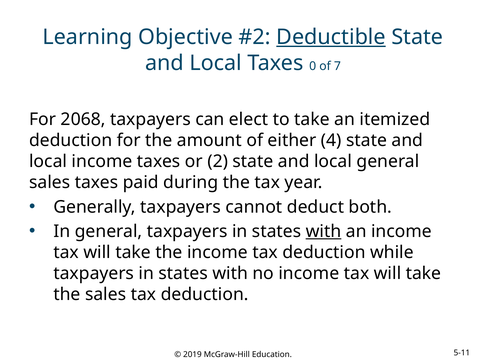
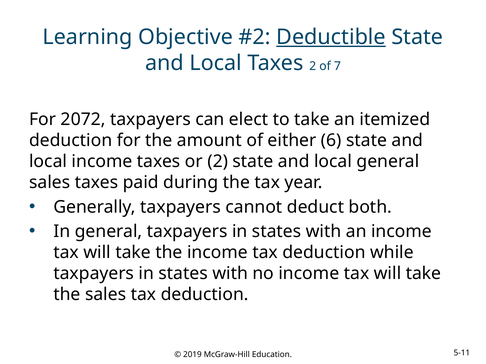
Taxes 0: 0 -> 2 (313, 66)
2068: 2068 -> 2072 (83, 119)
4: 4 -> 6 (331, 141)
with underline: present -> none (324, 232)
